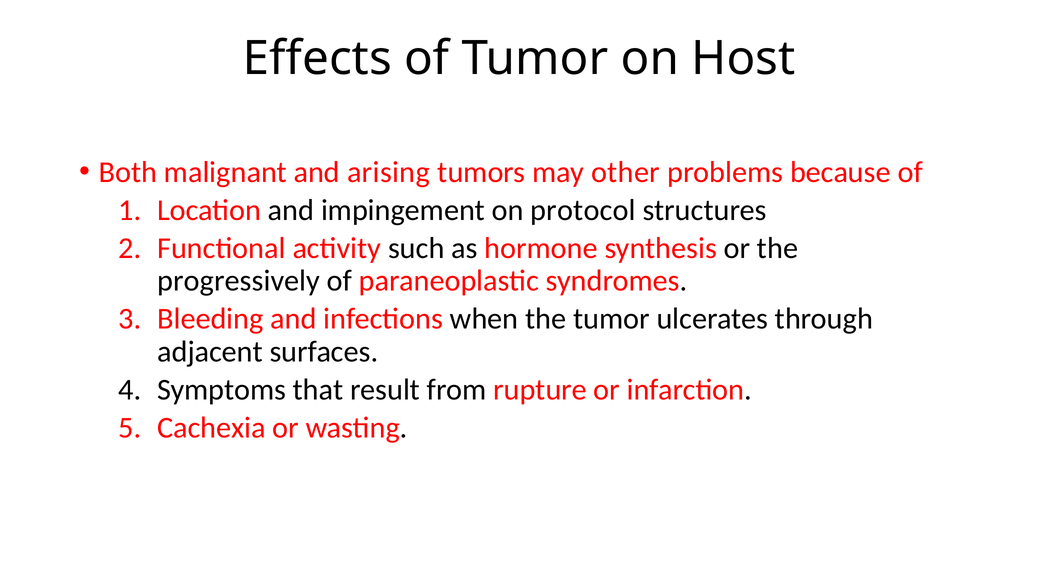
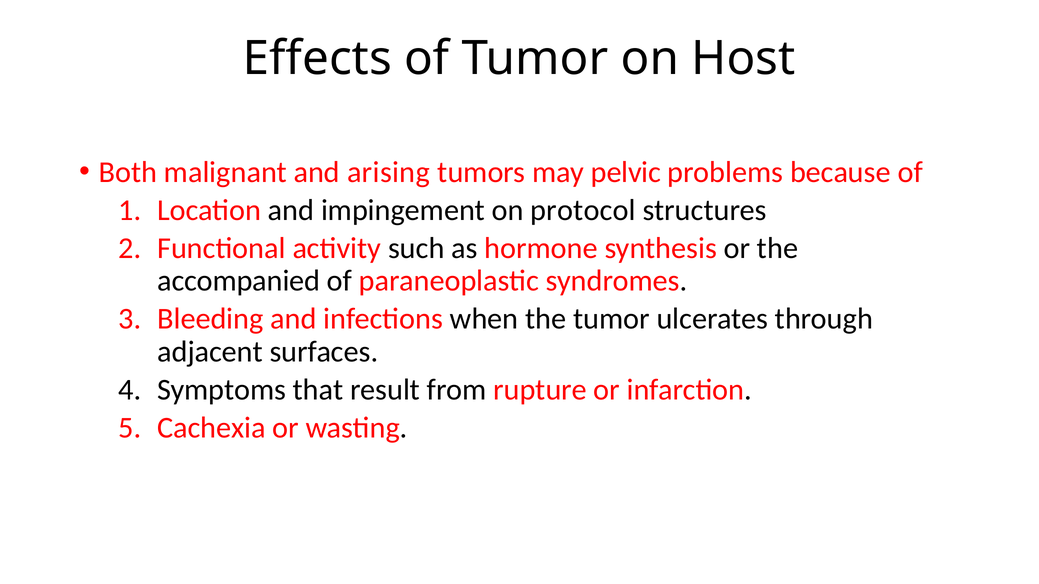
other: other -> pelvic (626, 172)
progressively: progressively -> accompanied (239, 281)
